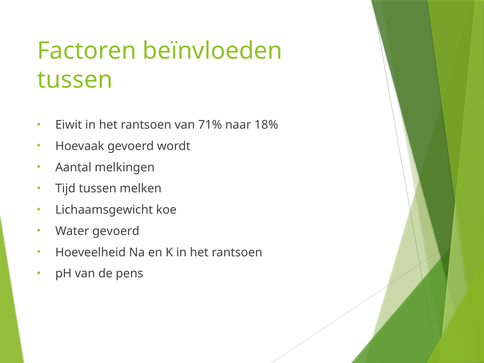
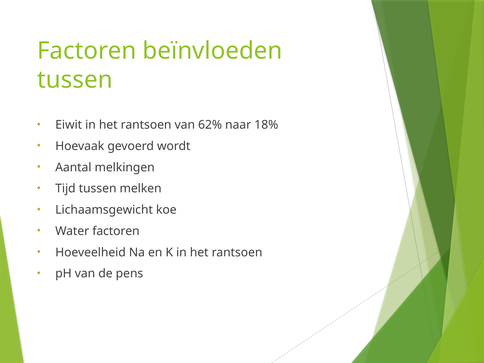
71%: 71% -> 62% (210, 125)
Water gevoerd: gevoerd -> factoren (116, 231)
